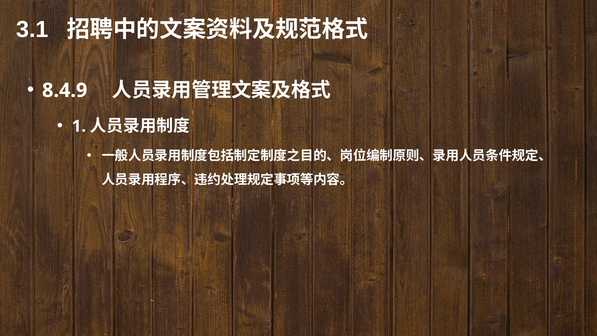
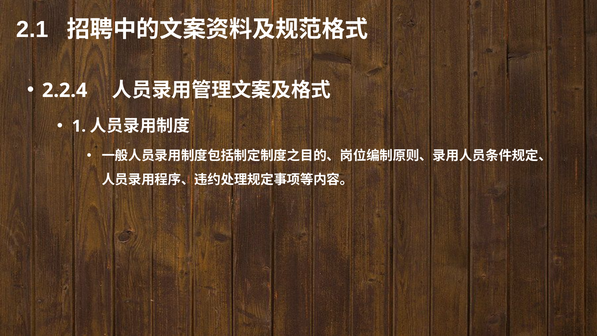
3.1: 3.1 -> 2.1 (32, 29)
8.4.9: 8.4.9 -> 2.2.4 (65, 90)
